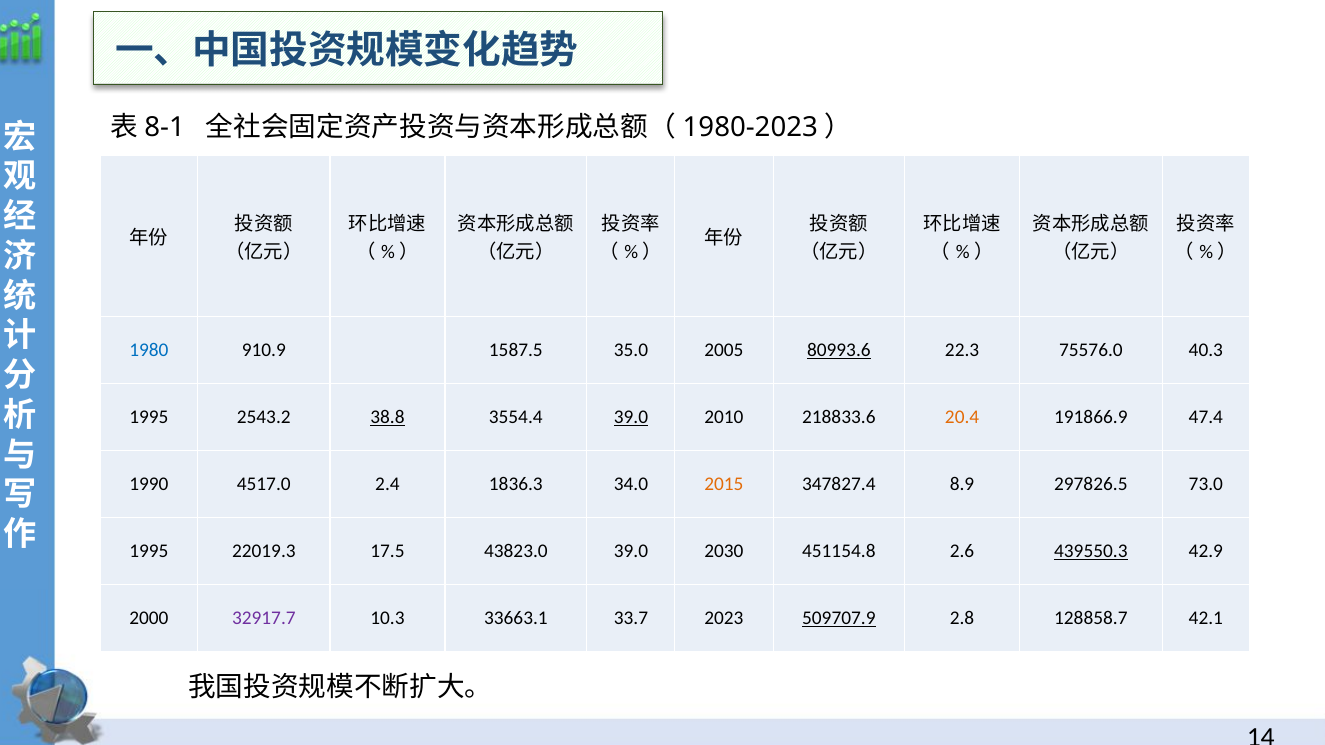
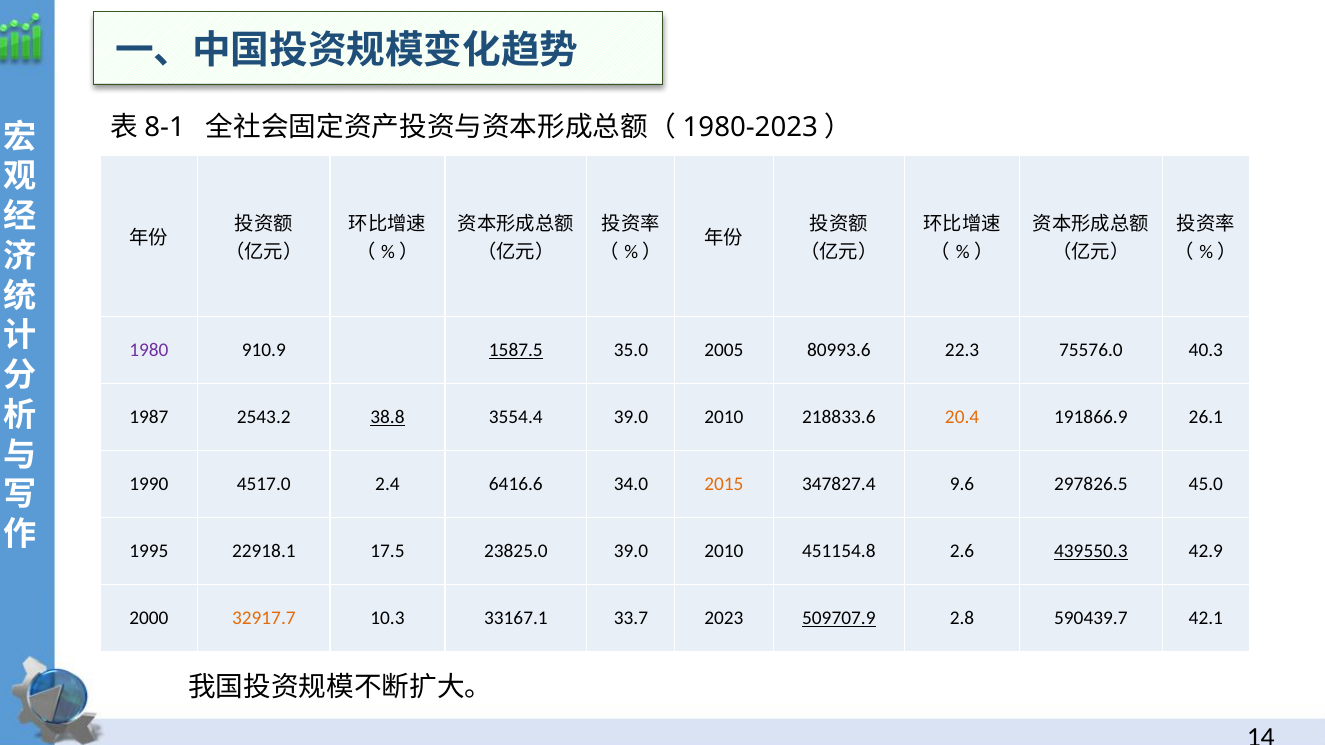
1980 colour: blue -> purple (149, 351)
1587.5 underline: none -> present (516, 351)
80993.6 underline: present -> none (839, 351)
1995: 1995 -> 1987 (149, 418)
39.0 underline: present -> none (631, 418)
47.4: 47.4 -> 26.1 (1206, 418)
1836.3: 1836.3 -> 6416.6 (516, 485)
8.9: 8.9 -> 9.6 (962, 485)
73.0: 73.0 -> 45.0 (1206, 485)
22019.3: 22019.3 -> 22918.1 (264, 551)
43823.0: 43823.0 -> 23825.0 (516, 551)
2030: 2030 -> 2010 (724, 551)
32917.7 colour: purple -> orange (264, 618)
33663.1: 33663.1 -> 33167.1 (516, 618)
128858.7: 128858.7 -> 590439.7 (1091, 618)
